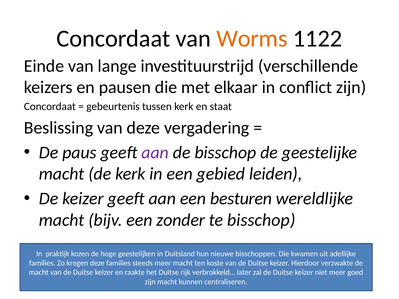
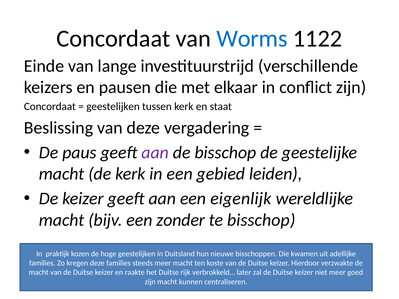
Worms colour: orange -> blue (252, 39)
gebeurtenis: gebeurtenis -> geestelijken (113, 106)
besturen: besturen -> eigenlijk (241, 199)
